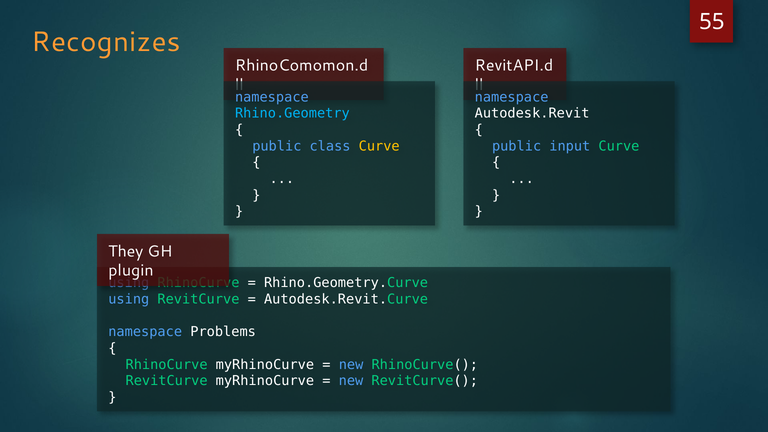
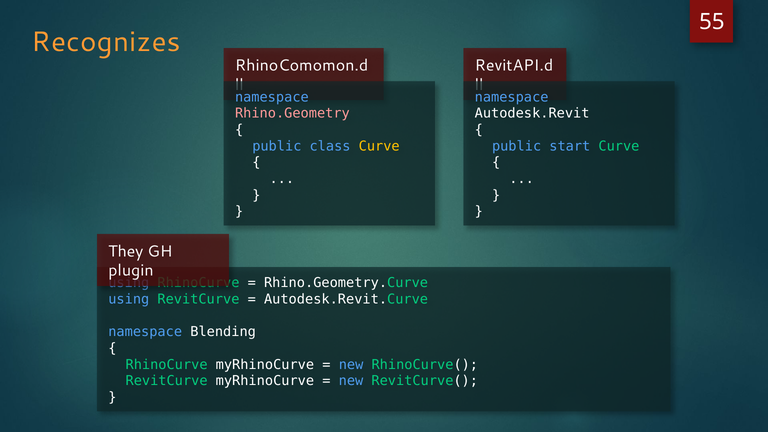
Rhino.Geometry colour: light blue -> pink (292, 113)
input: input -> start (570, 146)
Problems: Problems -> Blending (223, 332)
